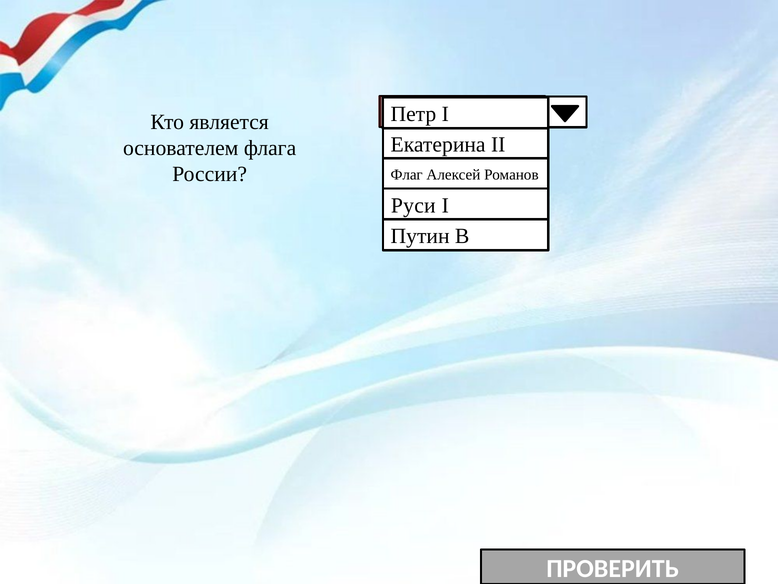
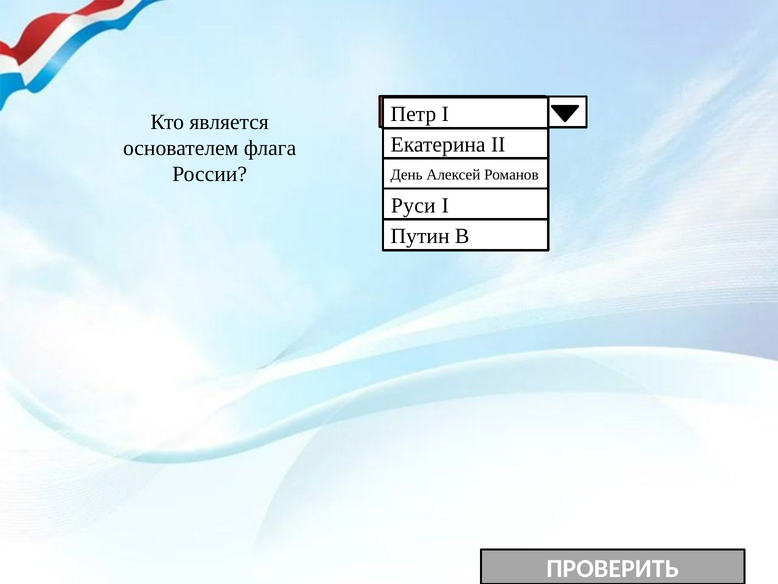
Флаг: Флаг -> День (407, 175)
